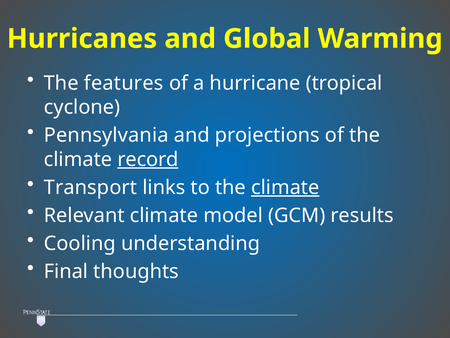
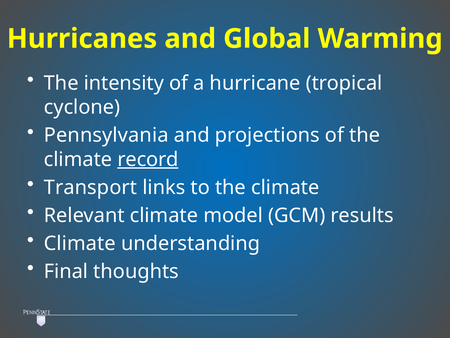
features: features -> intensity (124, 83)
climate underline: present -> none (285, 187)
Cooling: Cooling -> Climate (80, 243)
